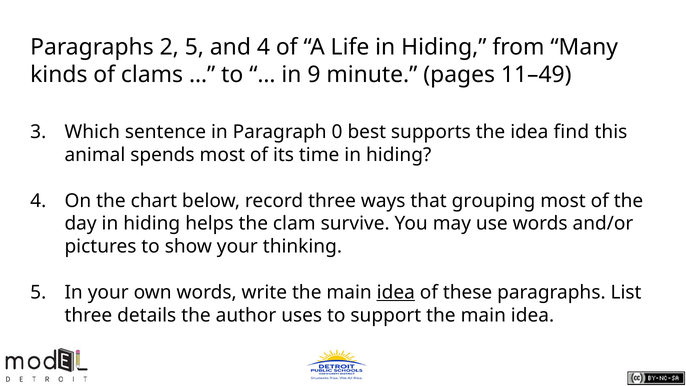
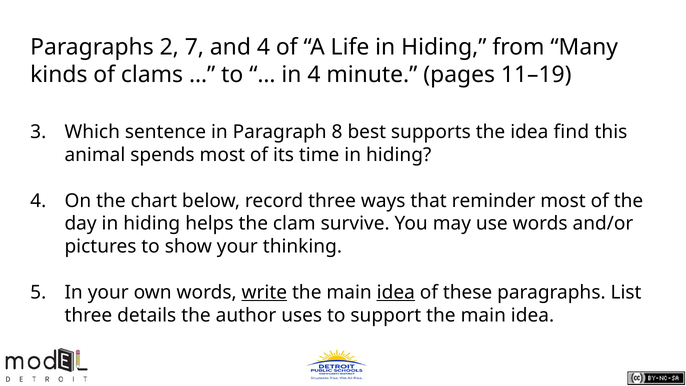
2 5: 5 -> 7 (194, 47)
in 9: 9 -> 4 (314, 75)
11–49: 11–49 -> 11–19 (536, 75)
0: 0 -> 8 (337, 132)
grouping: grouping -> reminder (493, 201)
write underline: none -> present (264, 292)
